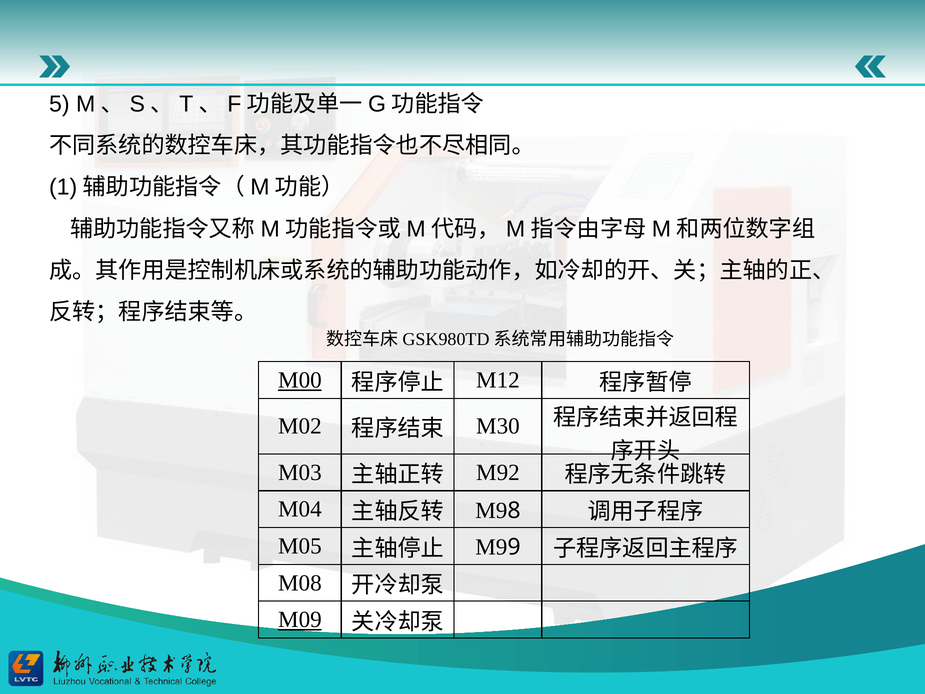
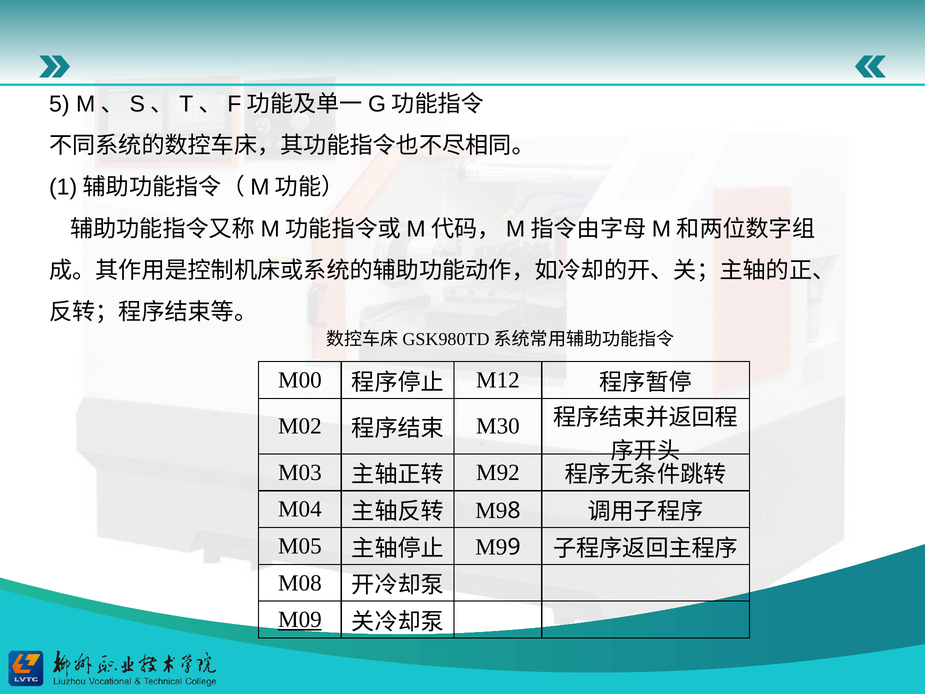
M00 underline: present -> none (300, 380)
